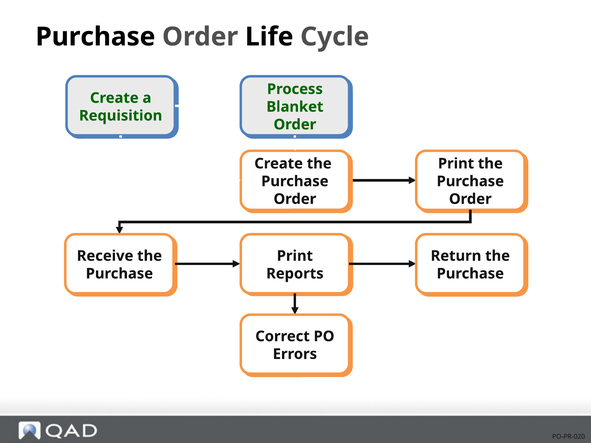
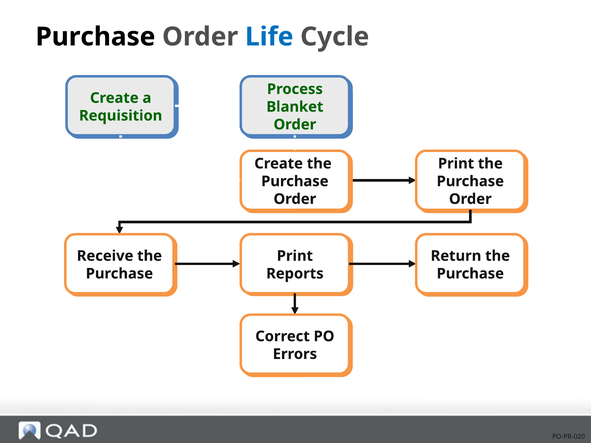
Life colour: black -> blue (269, 37)
